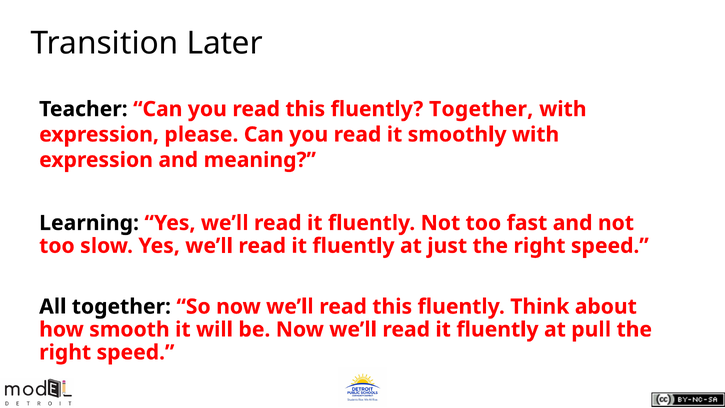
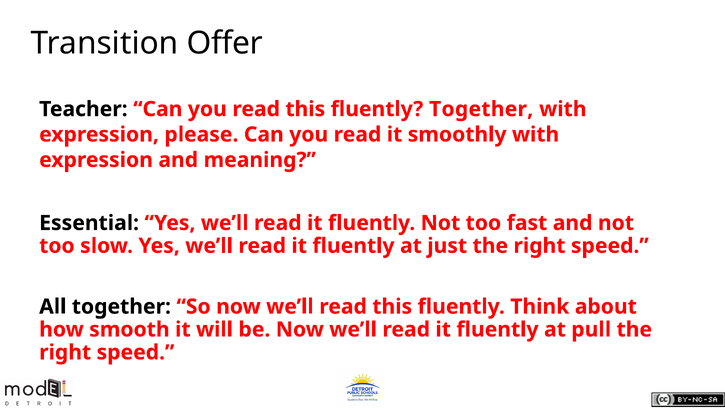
Later: Later -> Offer (225, 43)
Learning: Learning -> Essential (89, 223)
